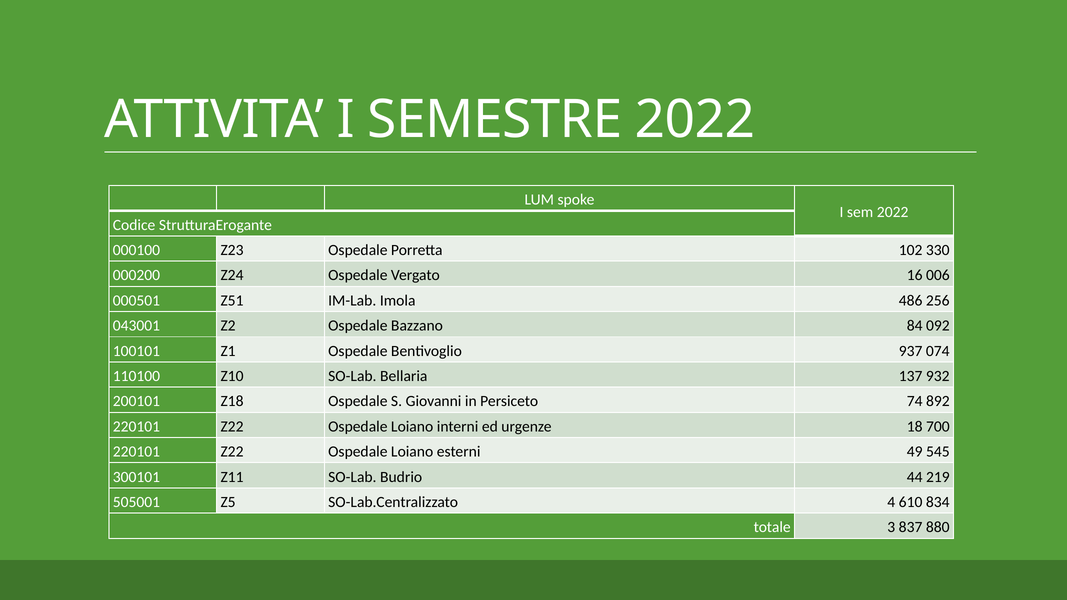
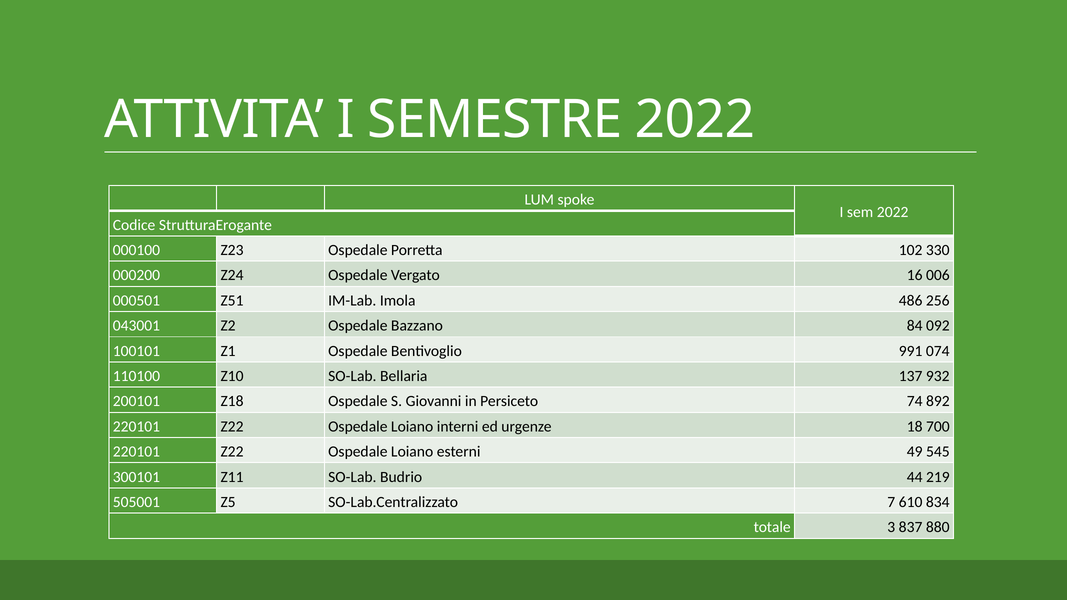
937: 937 -> 991 (911, 351)
4: 4 -> 7 (891, 502)
